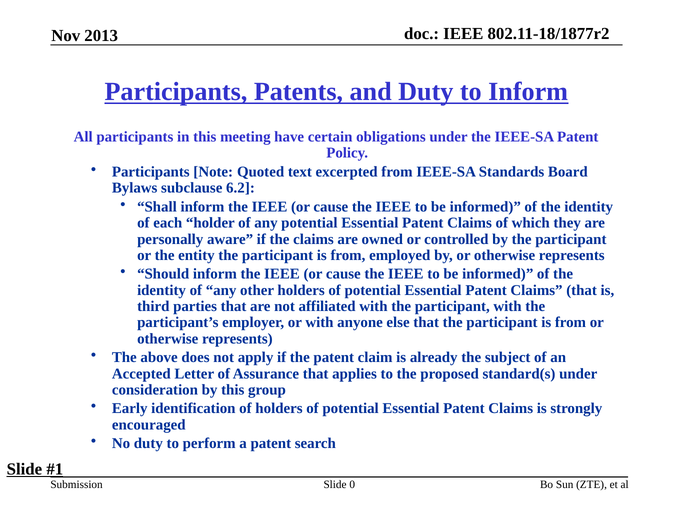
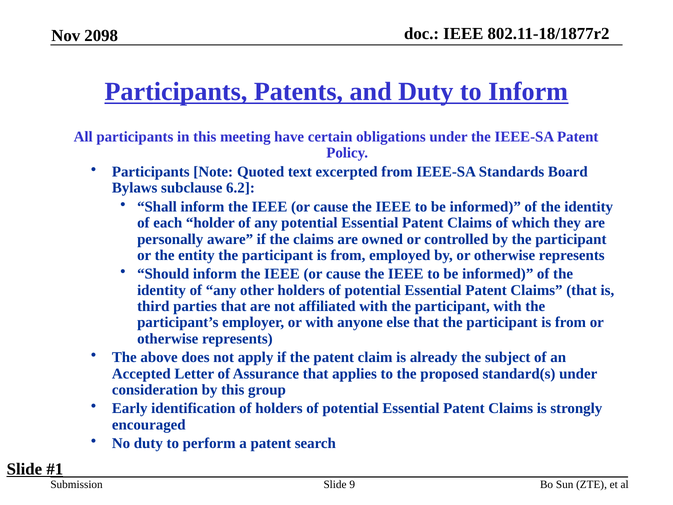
2013: 2013 -> 2098 (101, 36)
0: 0 -> 9 (352, 484)
